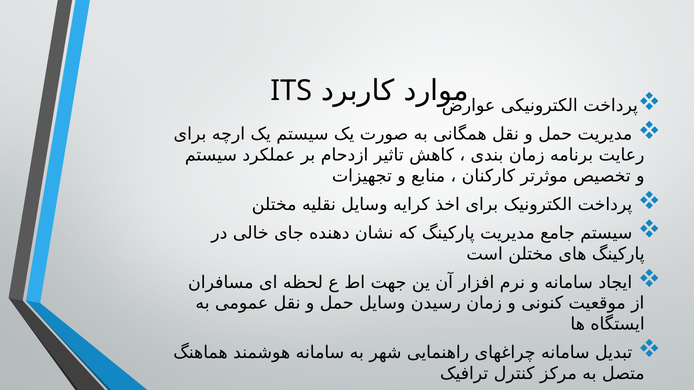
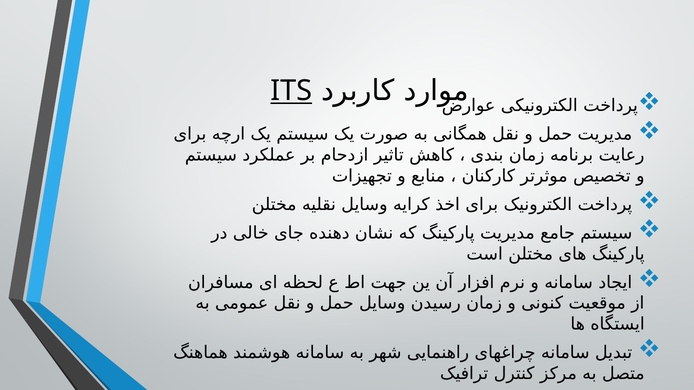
ITS underline: none -> present (291, 91)
